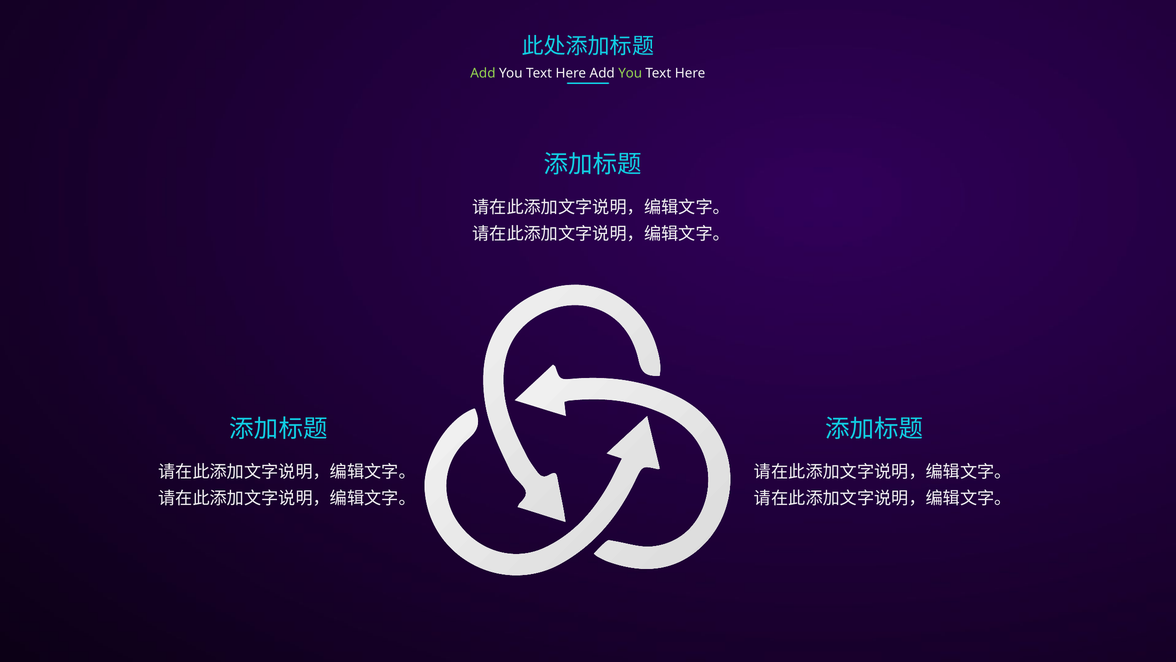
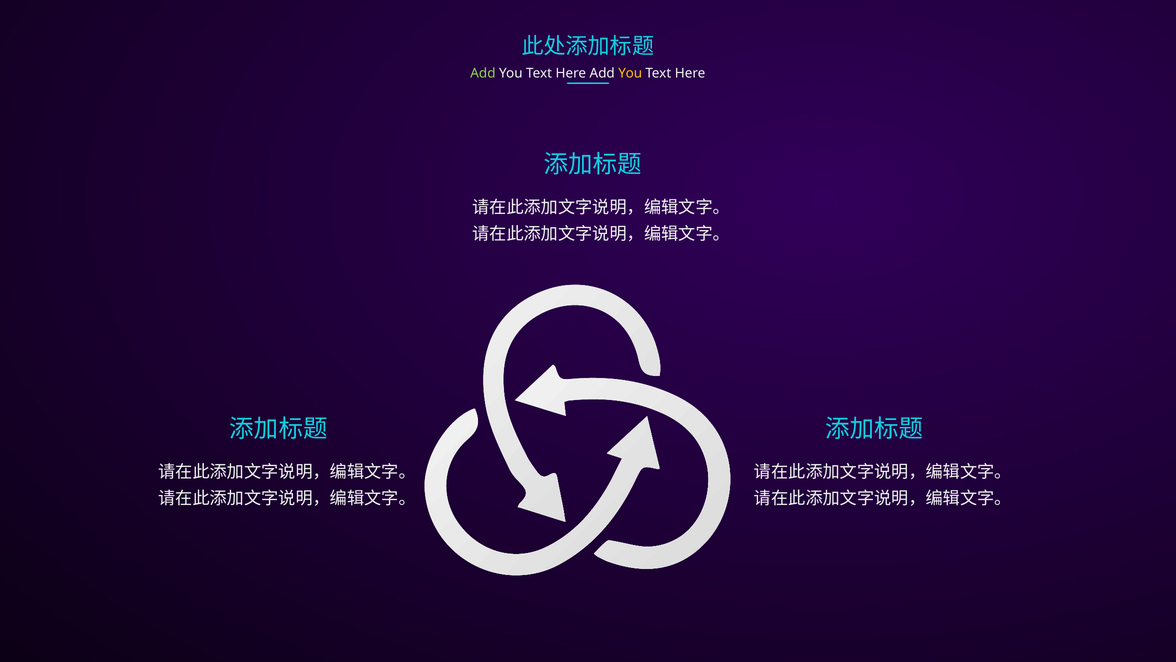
You colour: light green -> yellow (630, 73)
